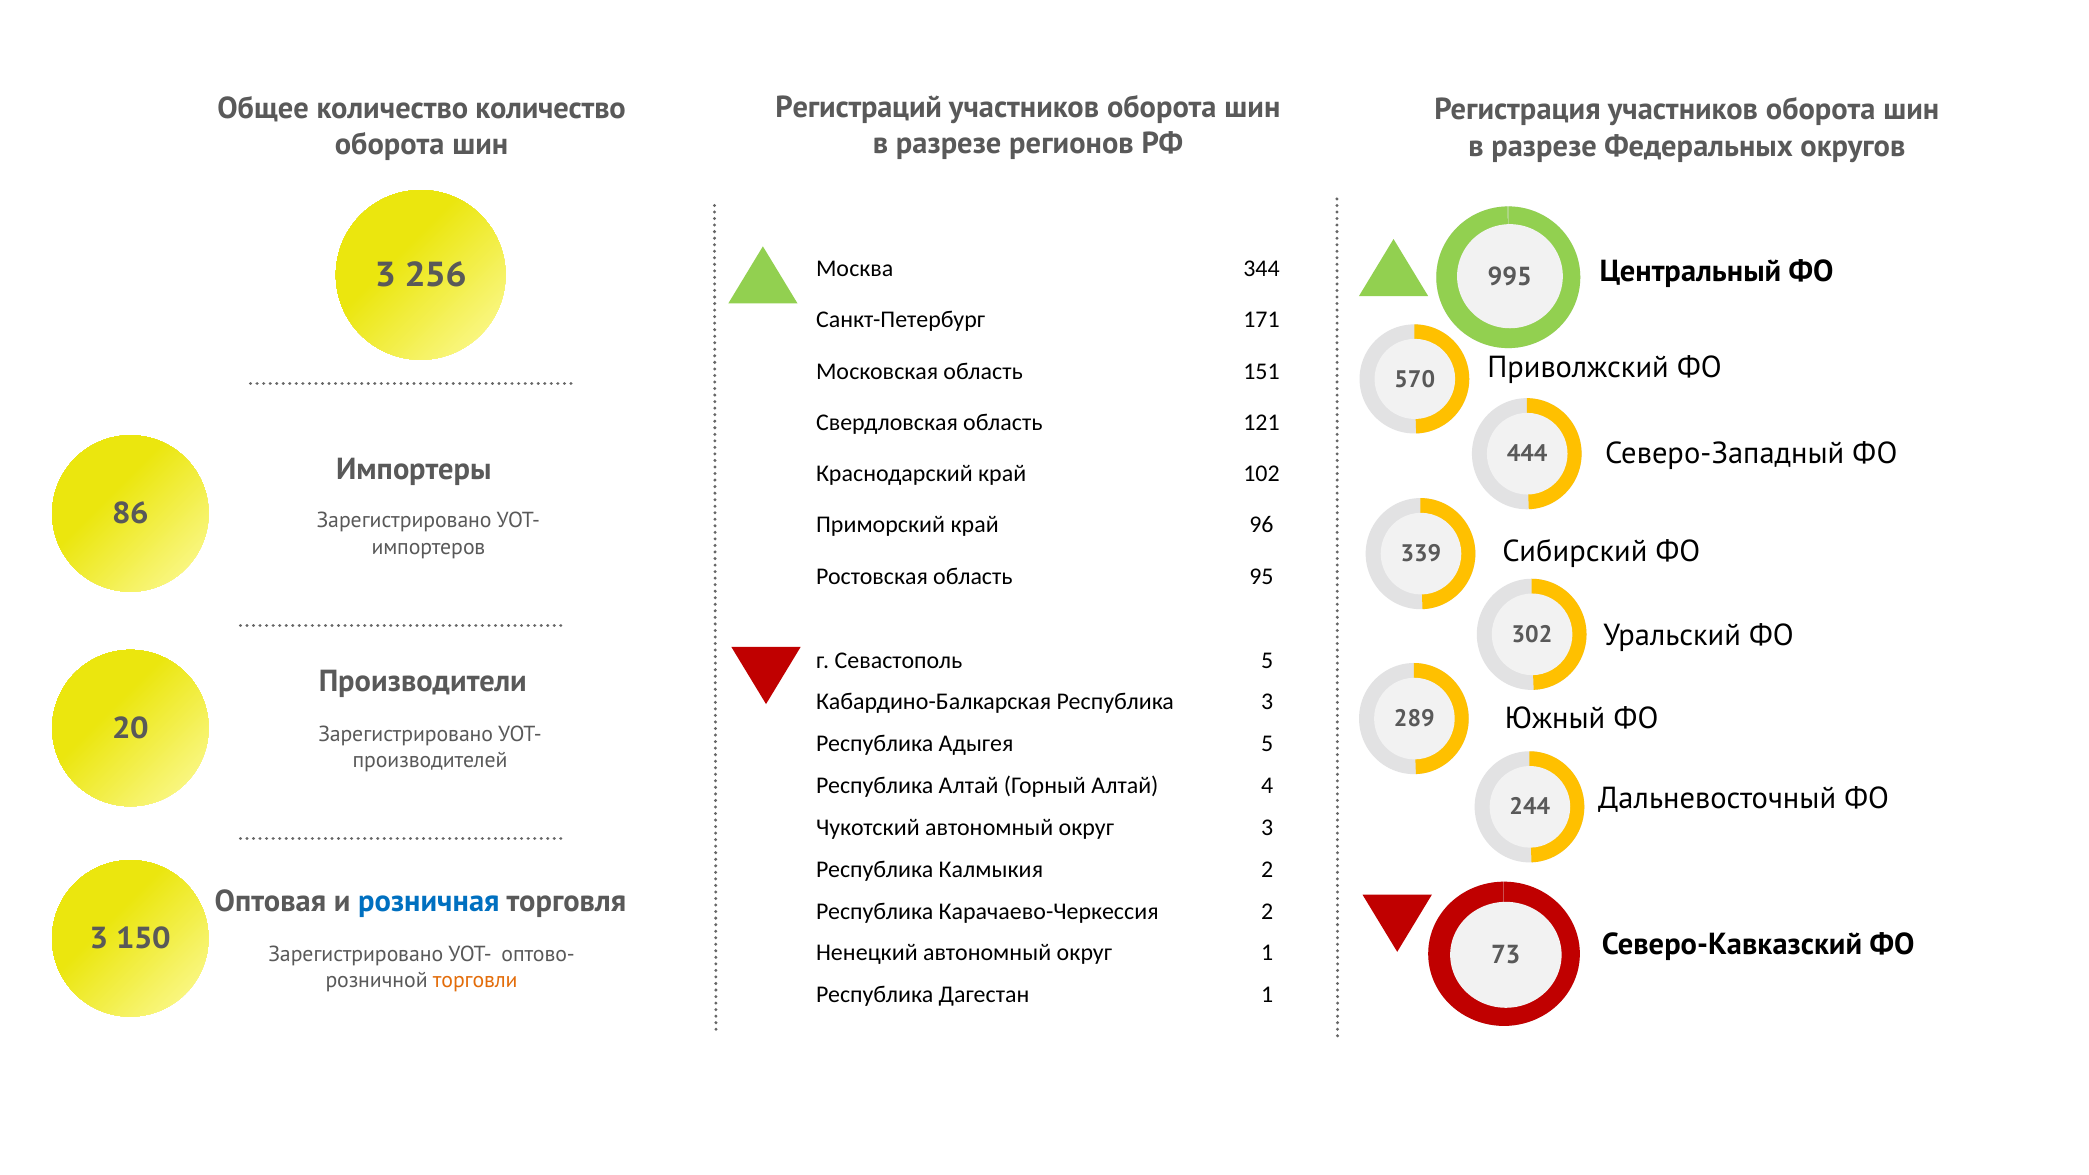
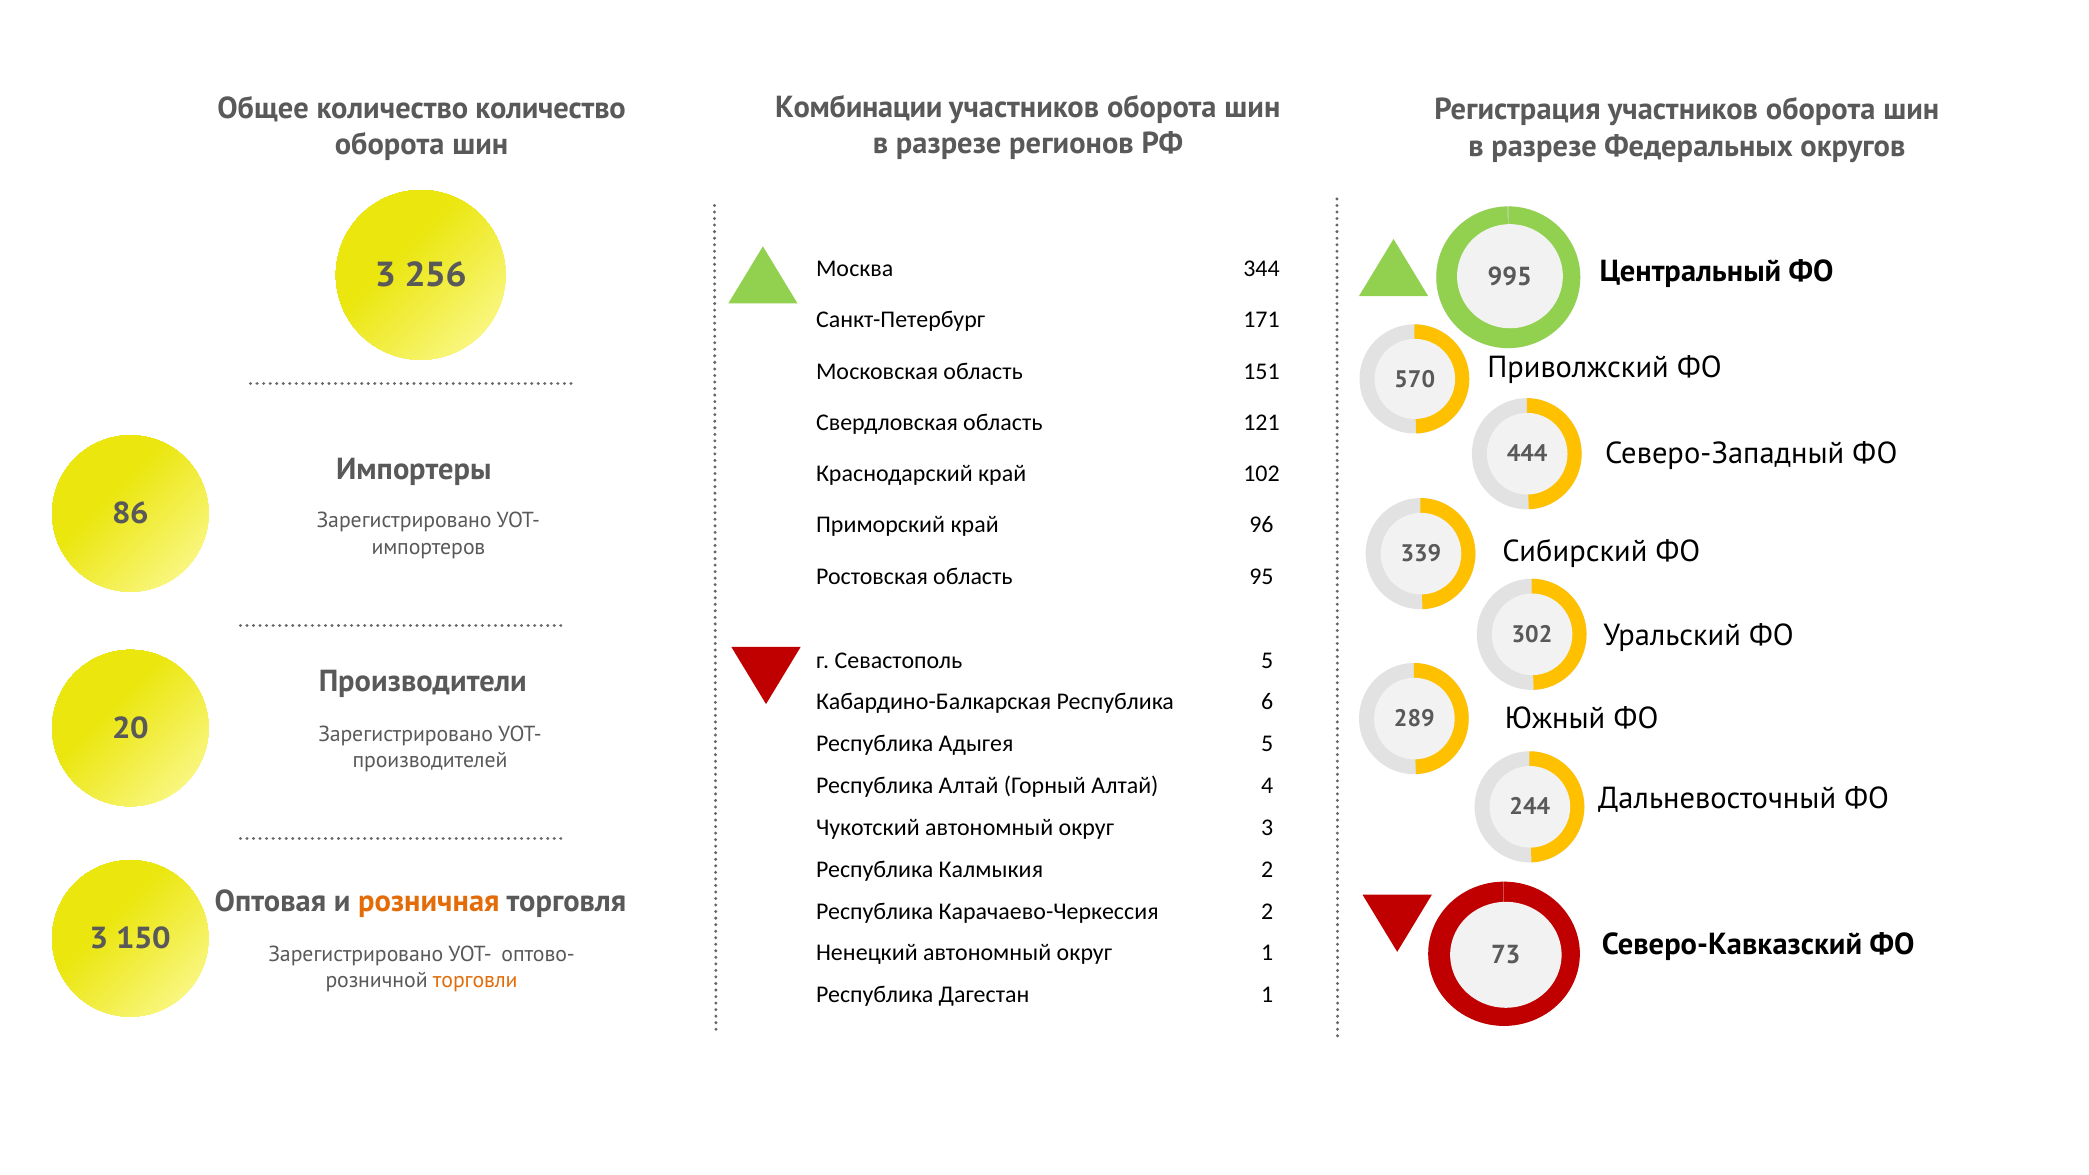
Регистраций: Регистраций -> Комбинации (859, 107)
Республика 3: 3 -> 6 (1267, 702)
розничная colour: blue -> orange (429, 901)
